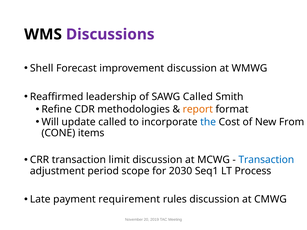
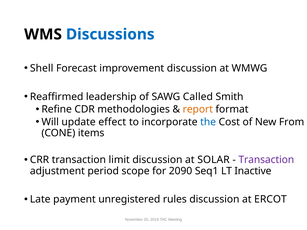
Discussions colour: purple -> blue (110, 34)
update called: called -> effect (112, 122)
MCWG: MCWG -> SOLAR (213, 160)
Transaction colour: blue -> purple (266, 160)
2030: 2030 -> 2090 (181, 171)
Process: Process -> Inactive (253, 171)
requirement: requirement -> unregistered (129, 200)
CMWG: CMWG -> ERCOT (270, 200)
